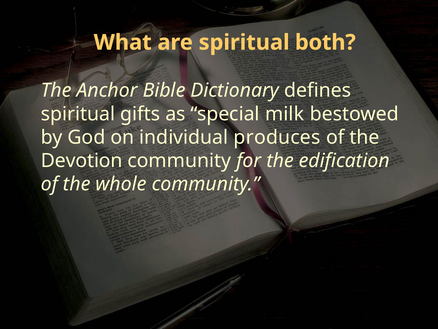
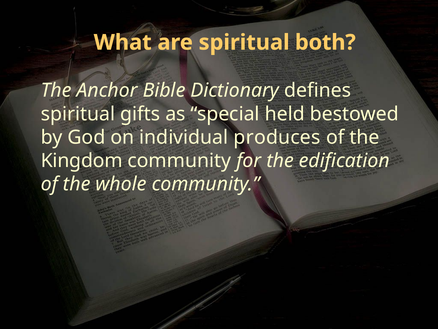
milk: milk -> held (285, 114)
Devotion: Devotion -> Kingdom (82, 160)
